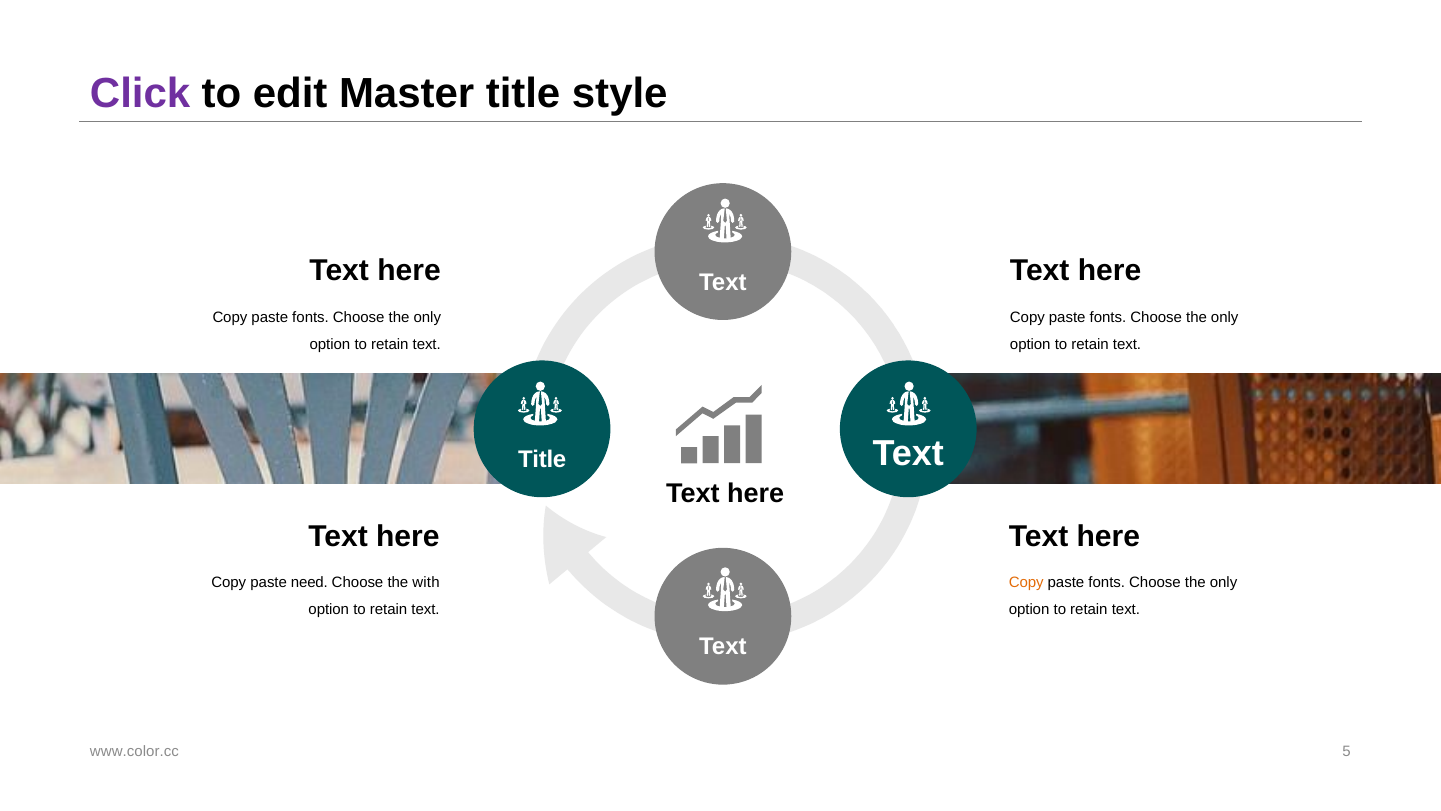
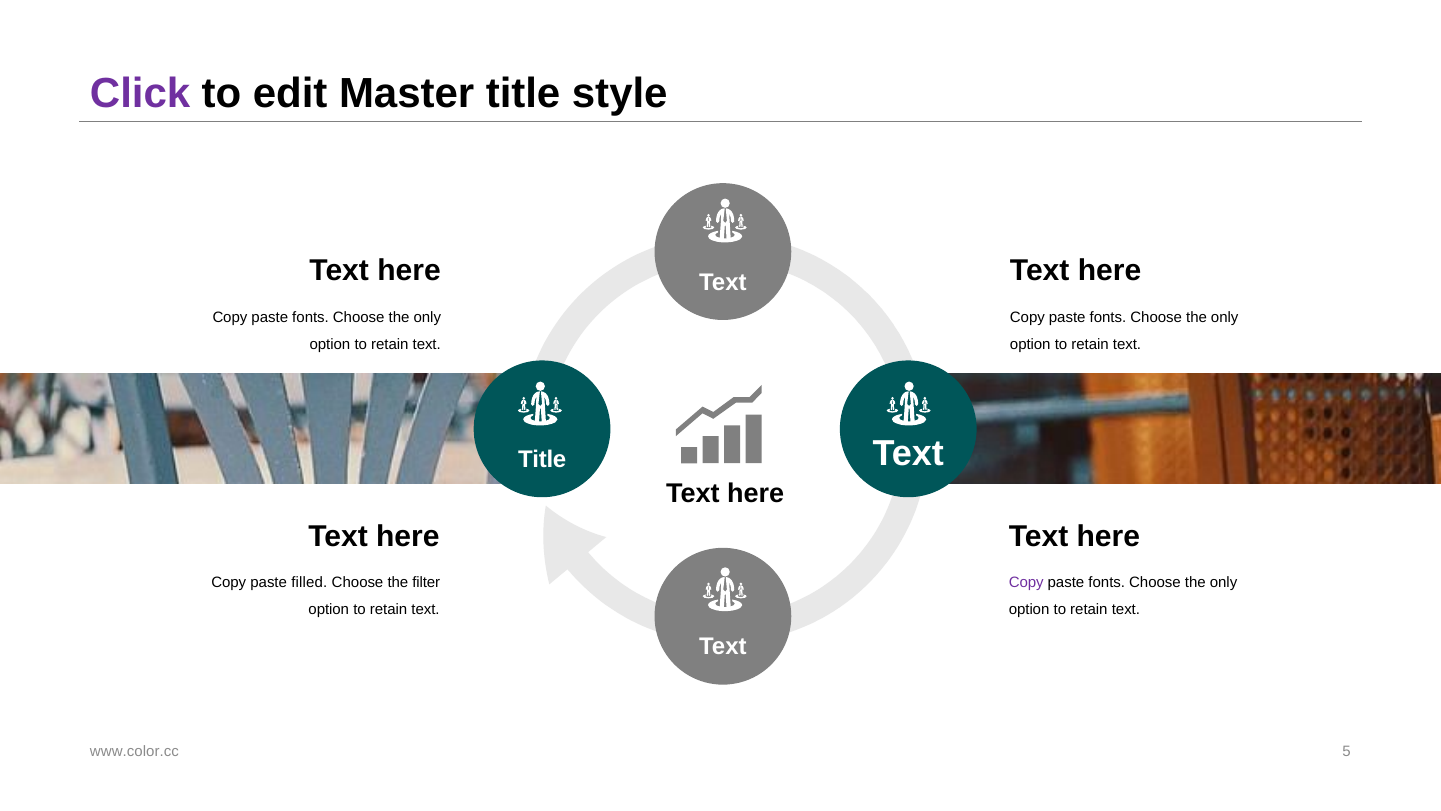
need: need -> filled (309, 583)
with: with -> filter (426, 583)
Copy colour: orange -> purple (1026, 583)
